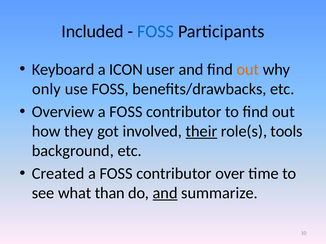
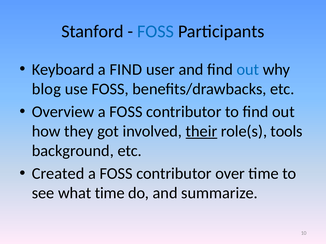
Included: Included -> Stanford (93, 31)
a ICON: ICON -> FIND (126, 70)
out colour: orange -> blue (248, 70)
only: only -> blog (46, 89)
what than: than -> time (110, 193)
and underline: present -> none (165, 193)
